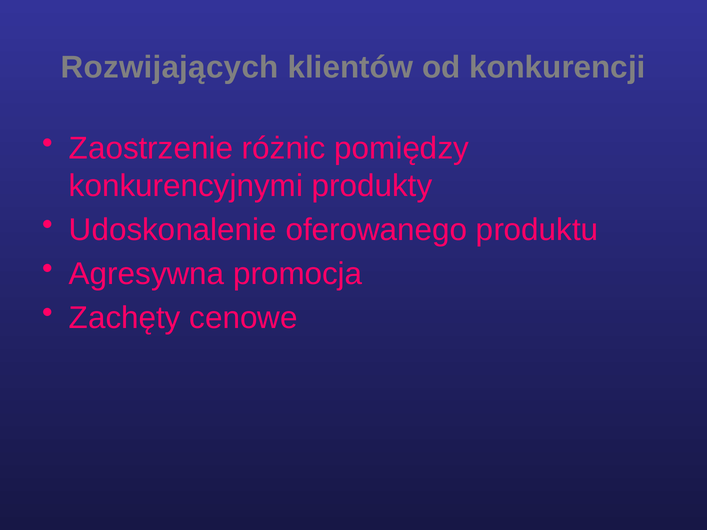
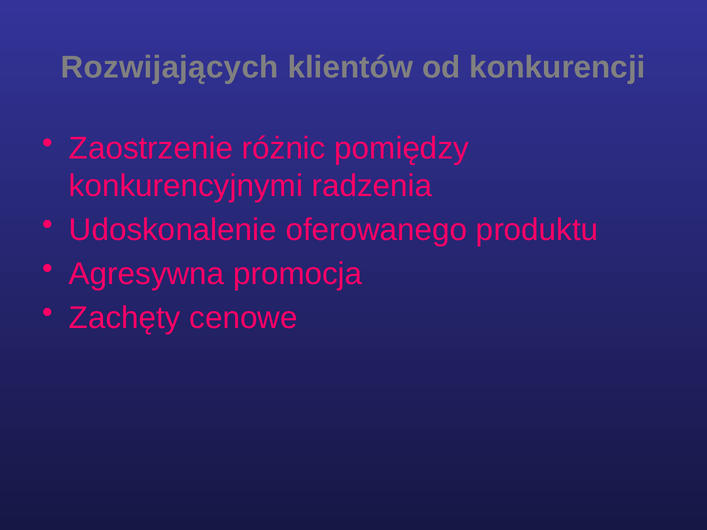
produkty: produkty -> radzenia (372, 186)
